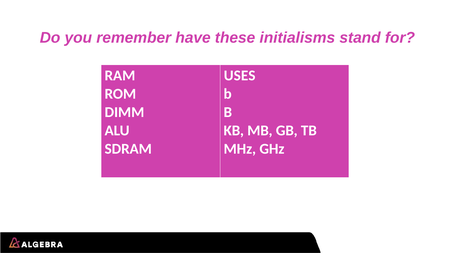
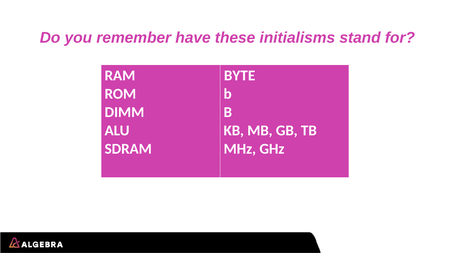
USES: USES -> BYTE (240, 76)
